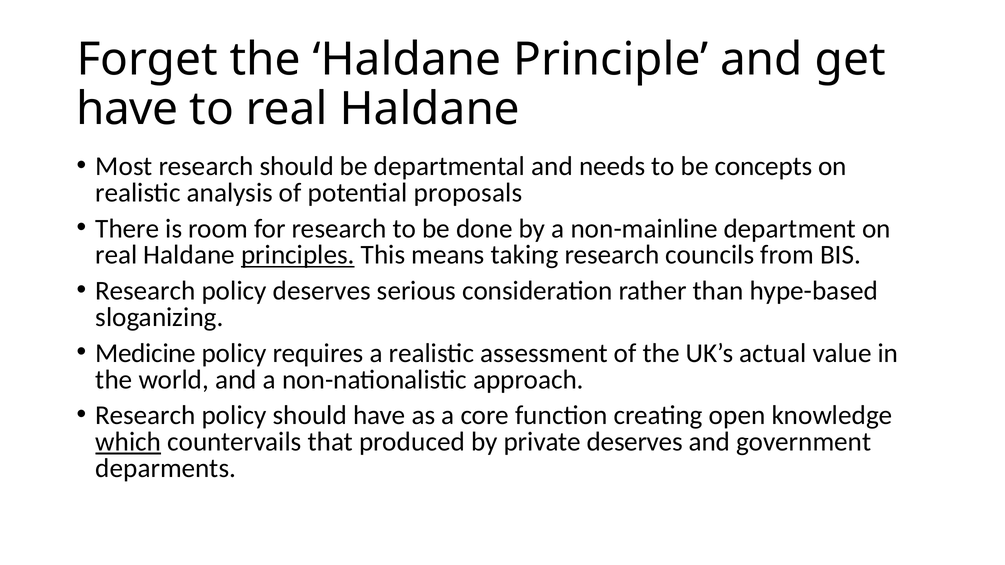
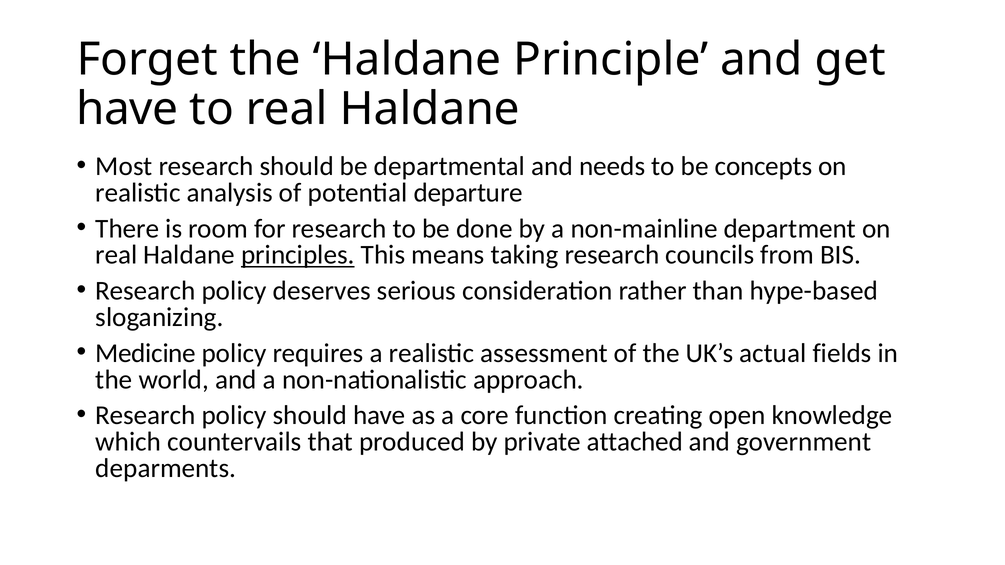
proposals: proposals -> departure (468, 193)
value: value -> fields (842, 353)
which underline: present -> none (128, 442)
private deserves: deserves -> attached (635, 442)
